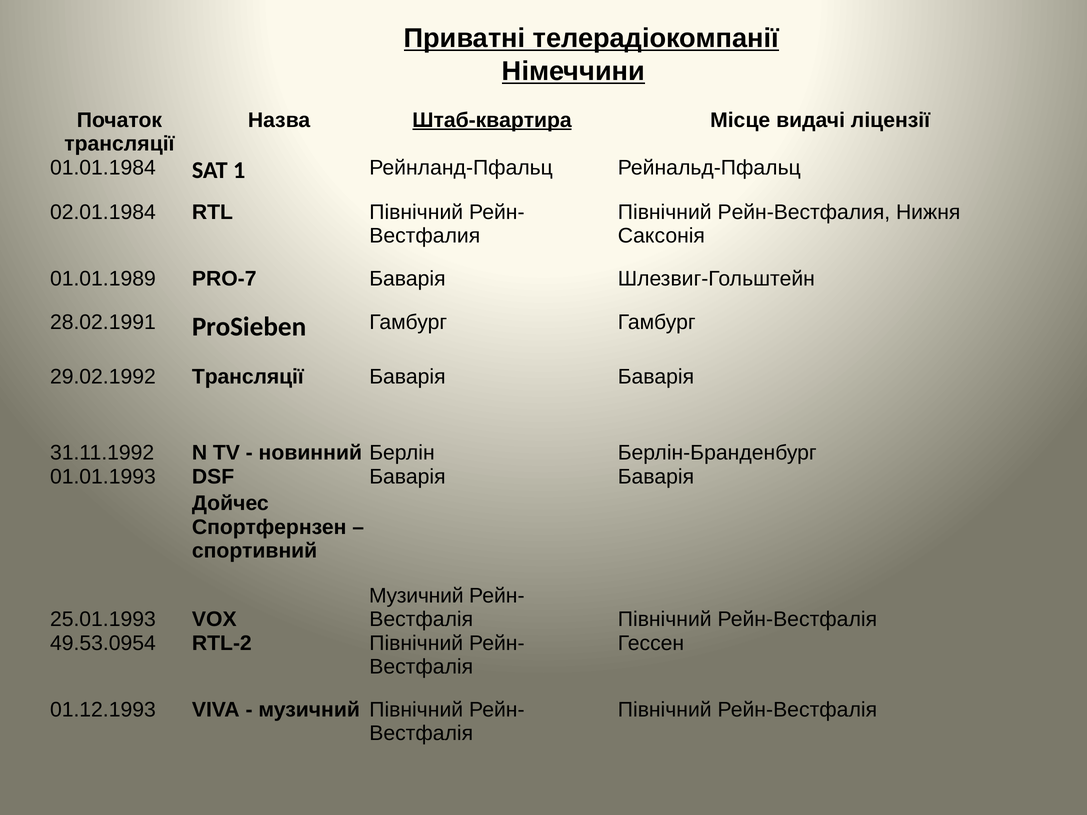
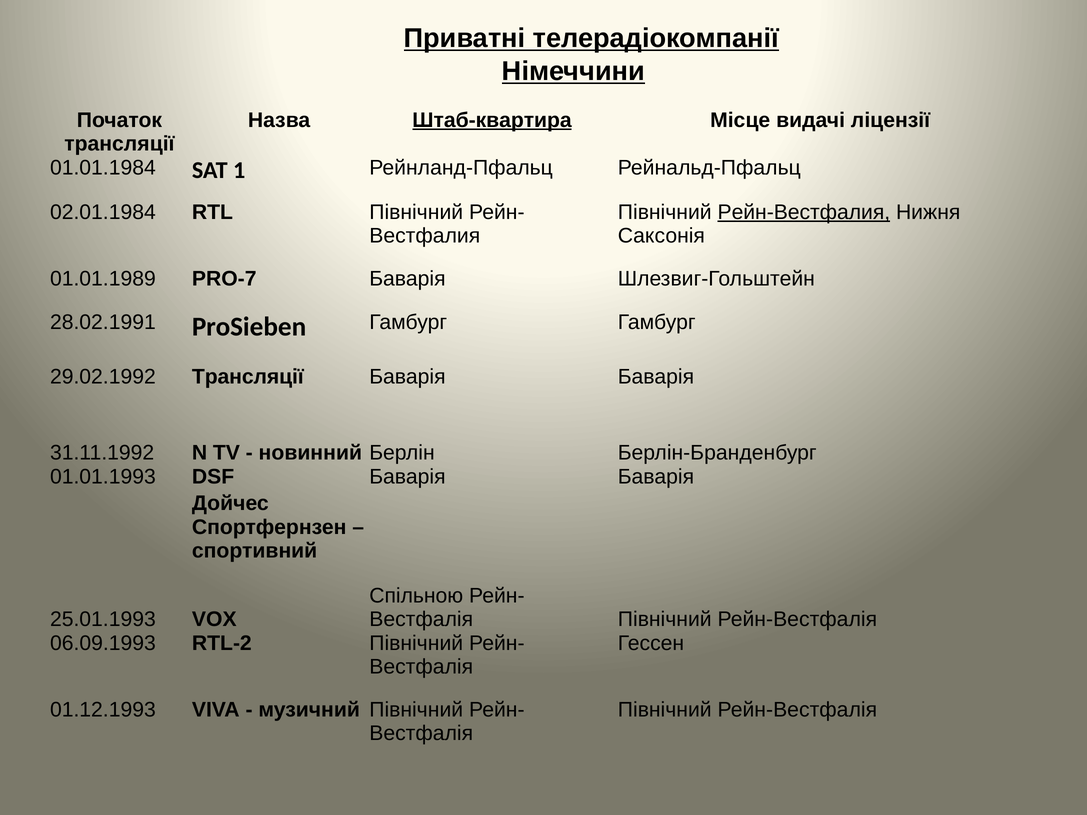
Рейн-Вестфалия underline: none -> present (804, 212)
Музичний: Музичний -> Спільною (416, 596)
49.53.0954: 49.53.0954 -> 06.09.1993 (103, 643)
